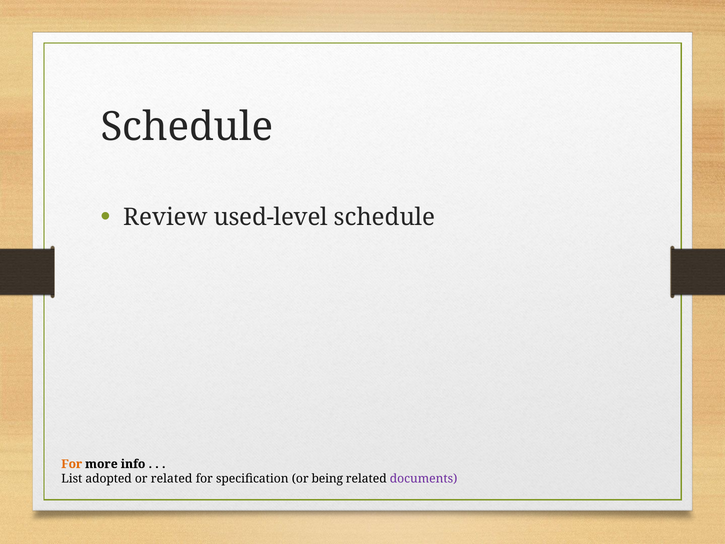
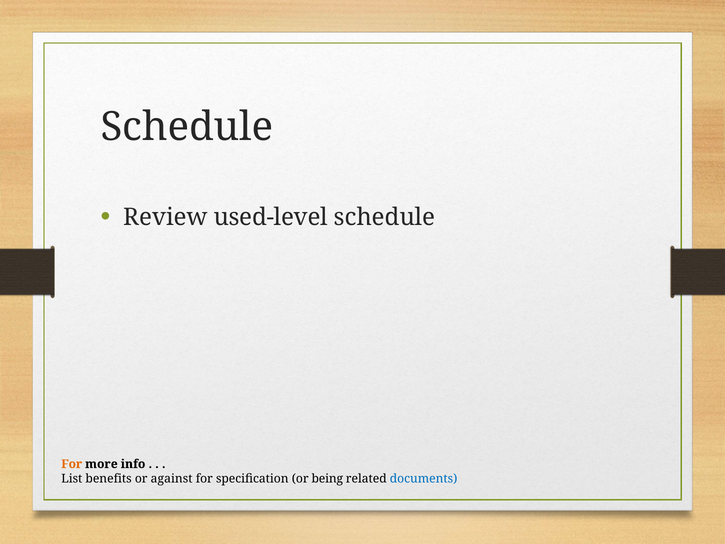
adopted: adopted -> benefits (109, 478)
or related: related -> against (172, 478)
documents colour: purple -> blue (424, 478)
